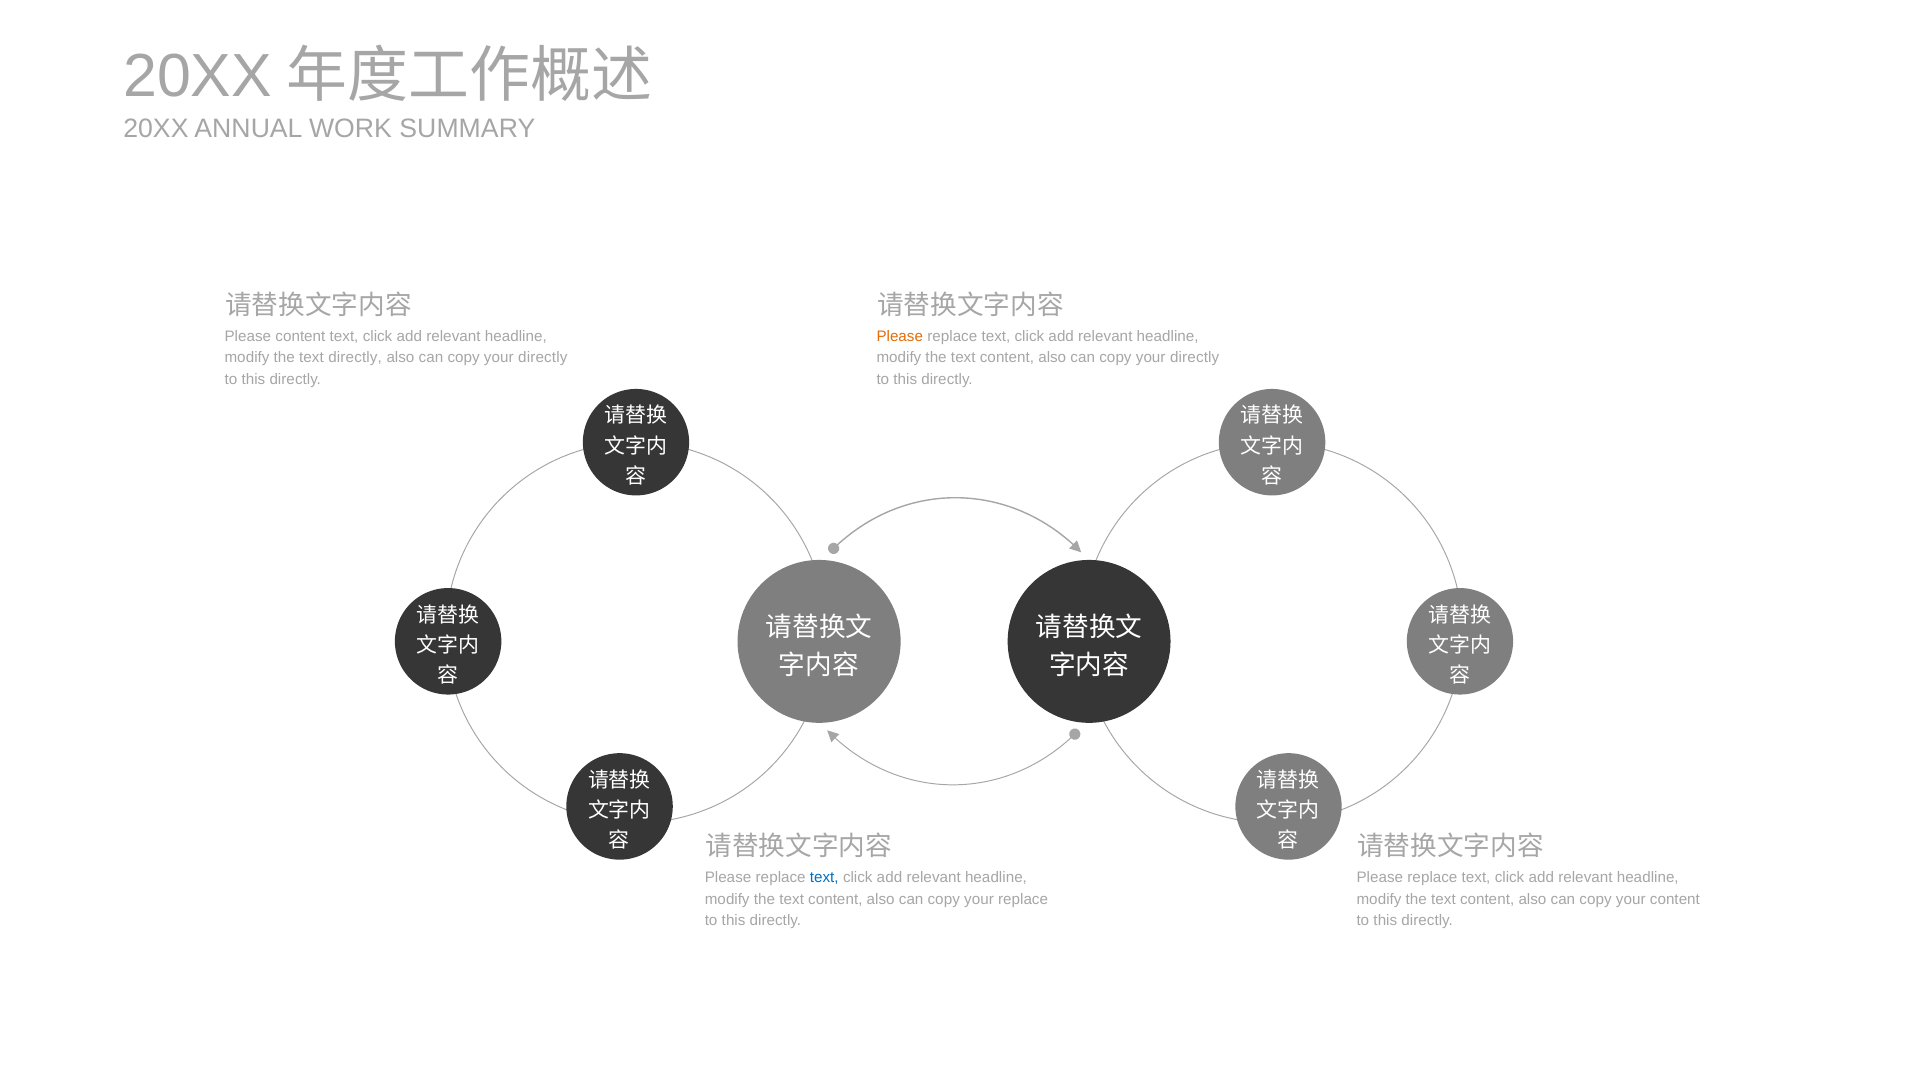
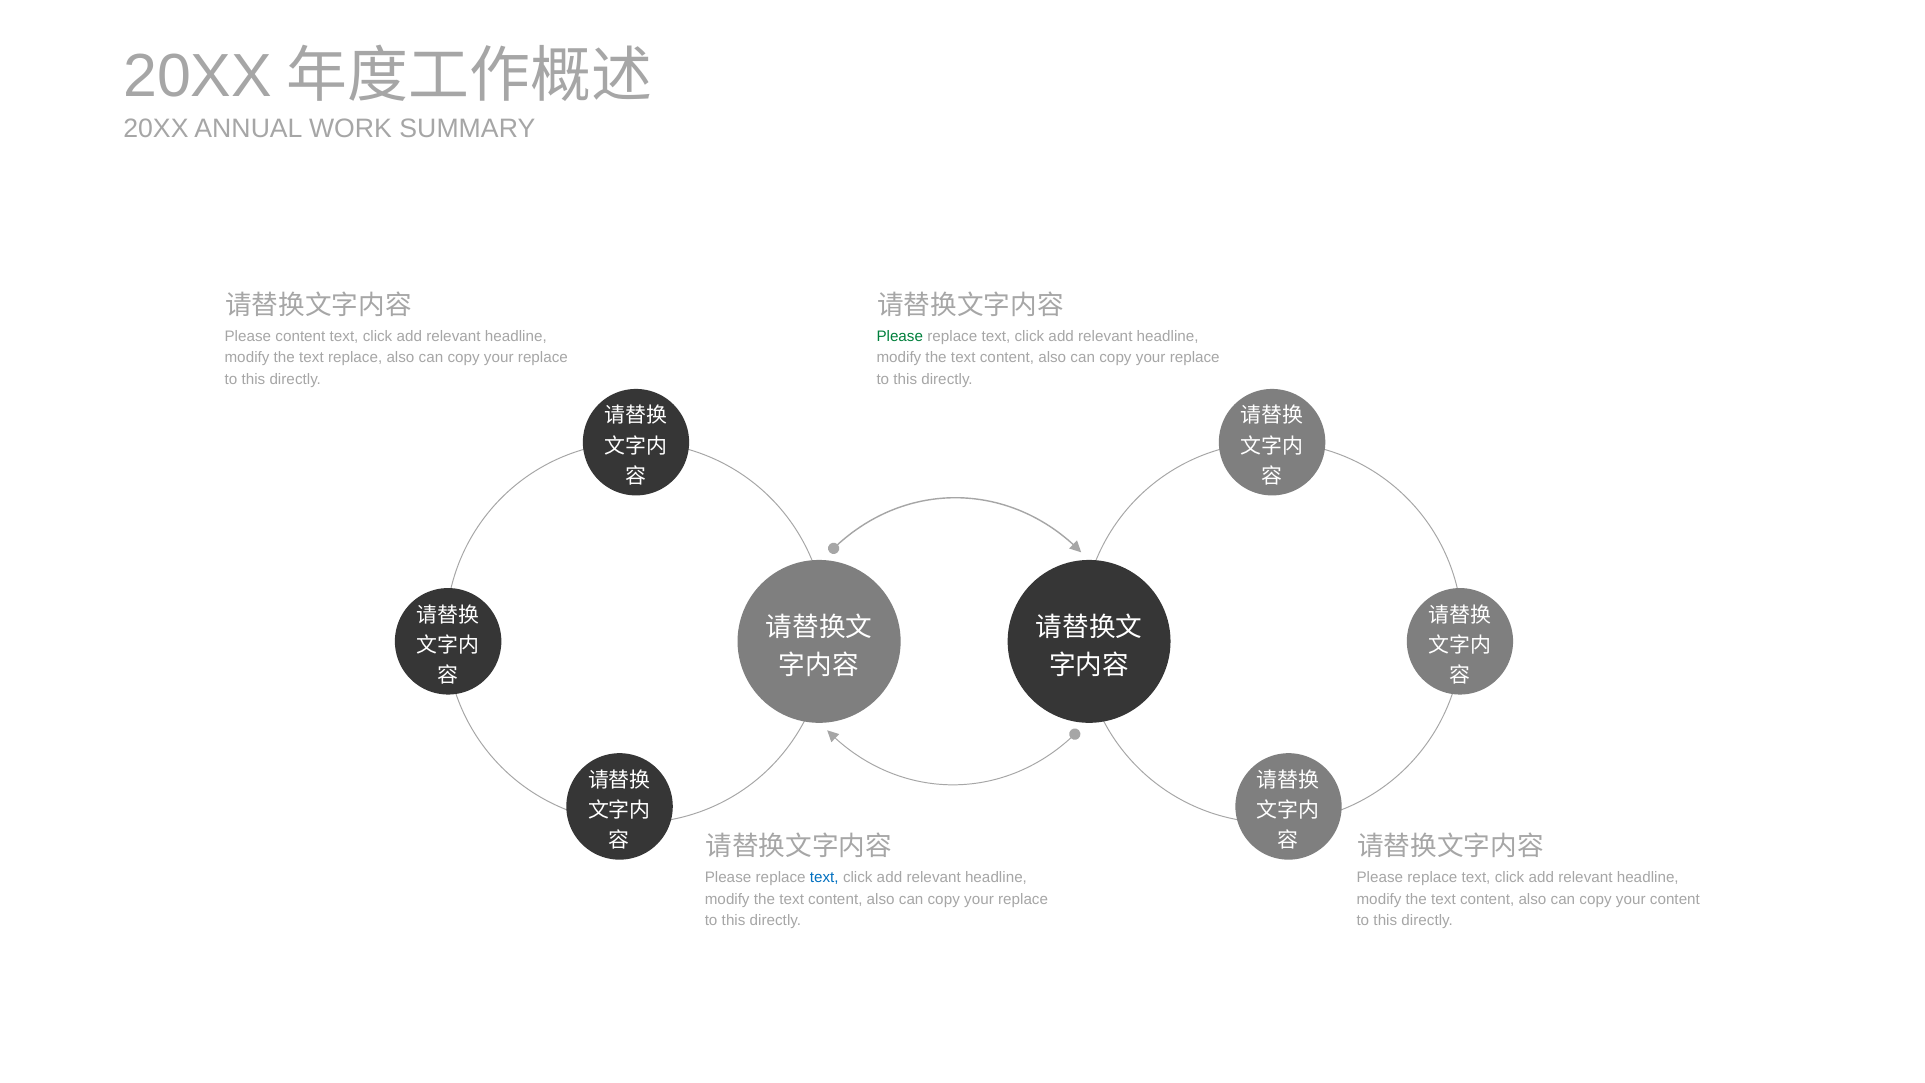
Please colour: orange -> green (900, 336)
text directly: directly -> replace (355, 358)
directly: directly -> replace (543, 358)
directly: directly -> replace (1195, 358)
